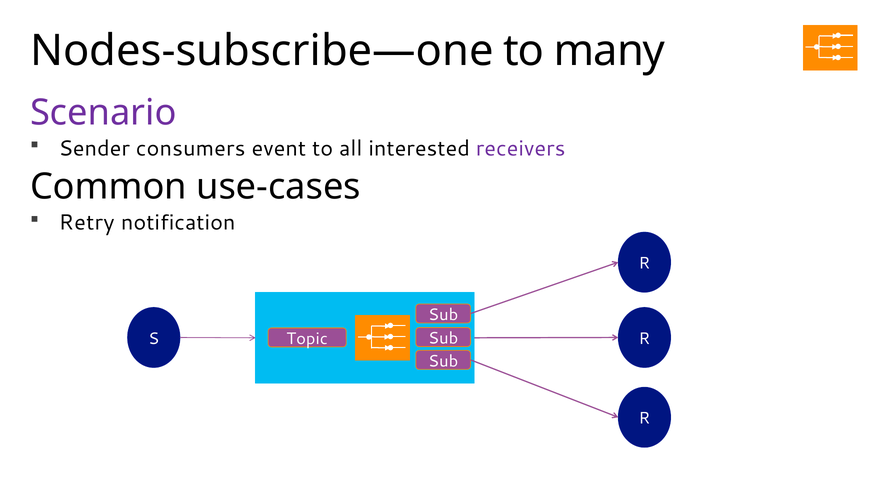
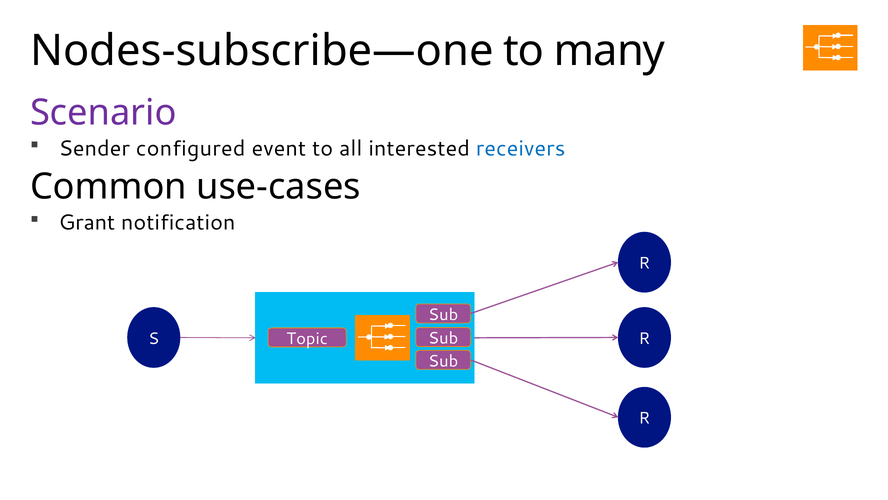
consumers: consumers -> configured (191, 148)
receivers colour: purple -> blue (521, 148)
Retry: Retry -> Grant (87, 223)
